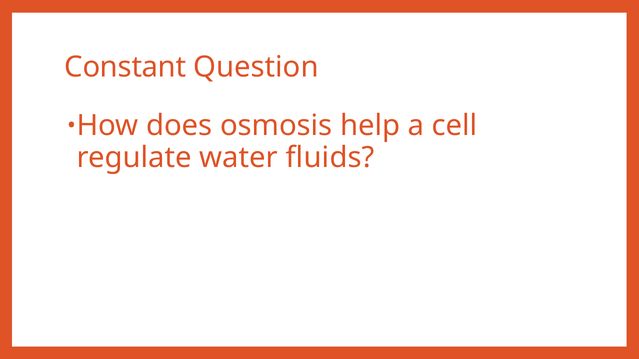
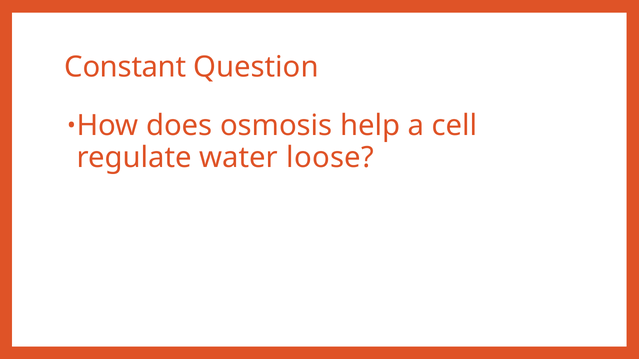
fluids: fluids -> loose (330, 158)
